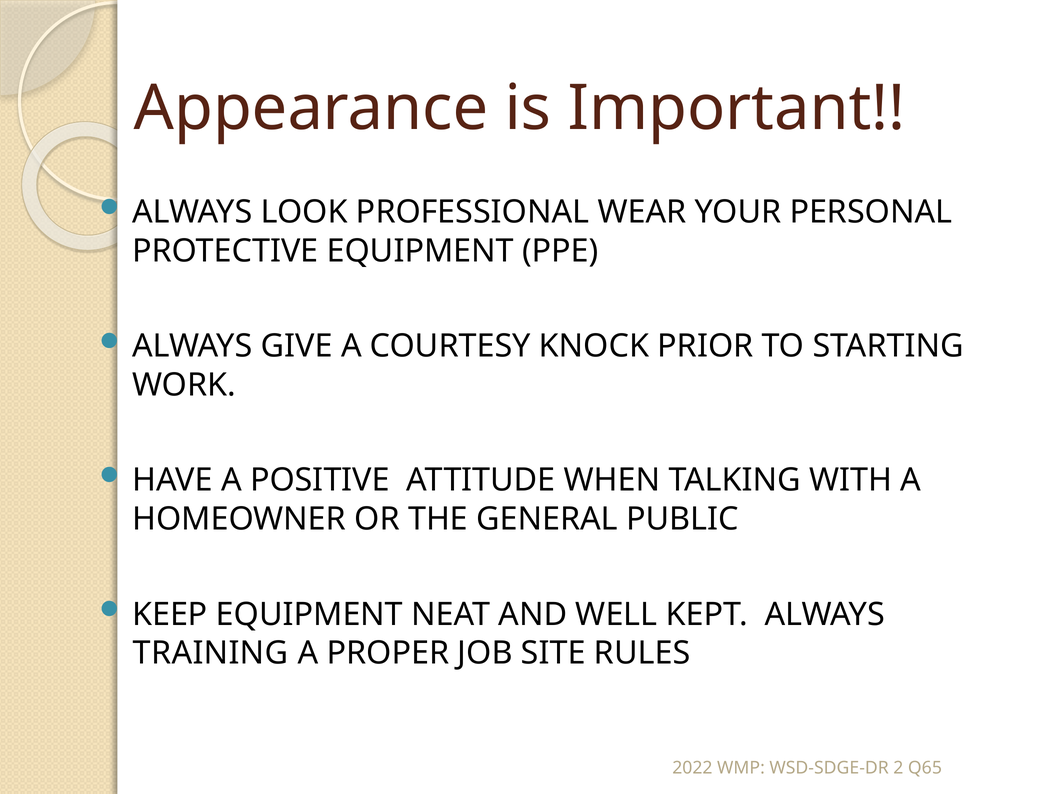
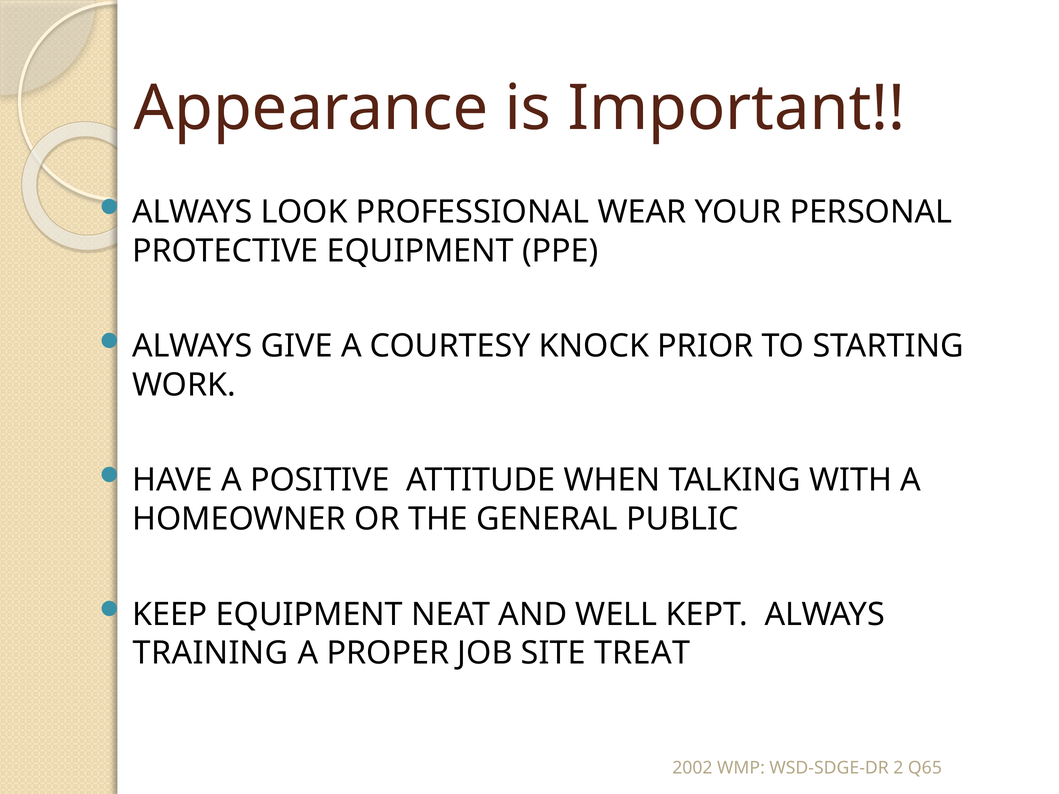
RULES: RULES -> TREAT (642, 653)
2022: 2022 -> 2002 (692, 768)
